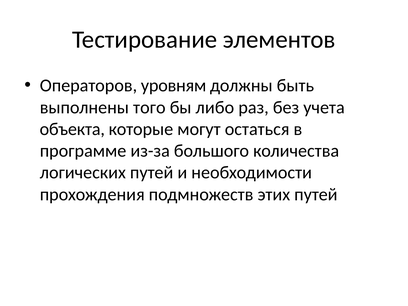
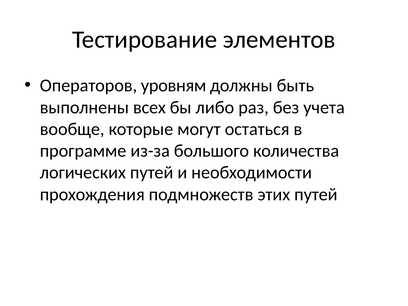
того: того -> всех (149, 107)
объекта: объекта -> вообще (72, 129)
